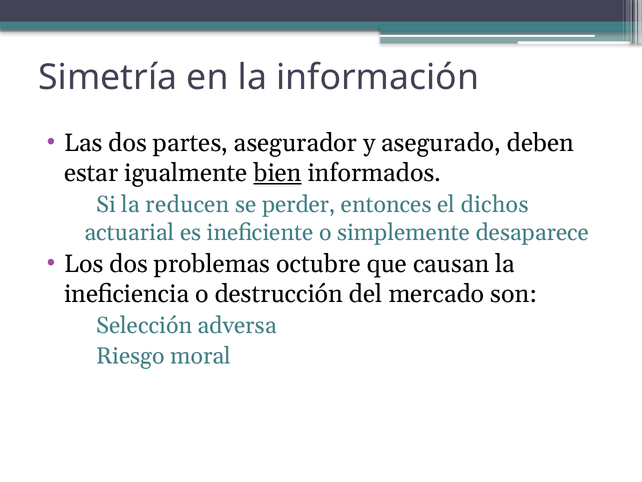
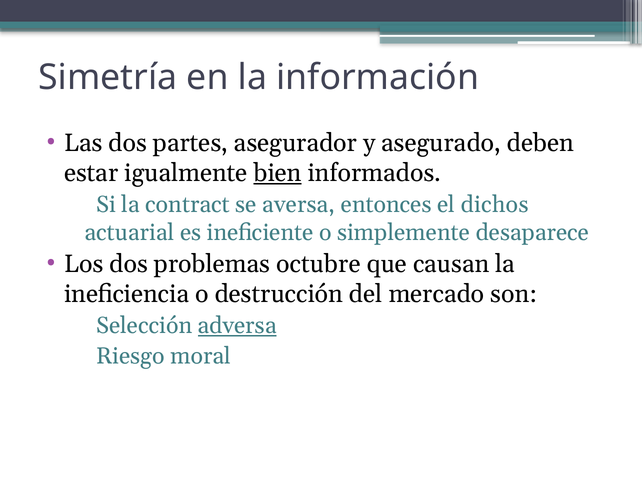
reducen: reducen -> contract (188, 204)
perder: perder -> aversa (299, 204)
adversa underline: none -> present (237, 325)
